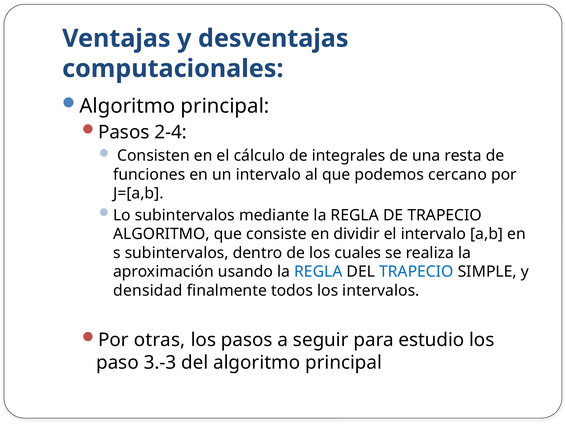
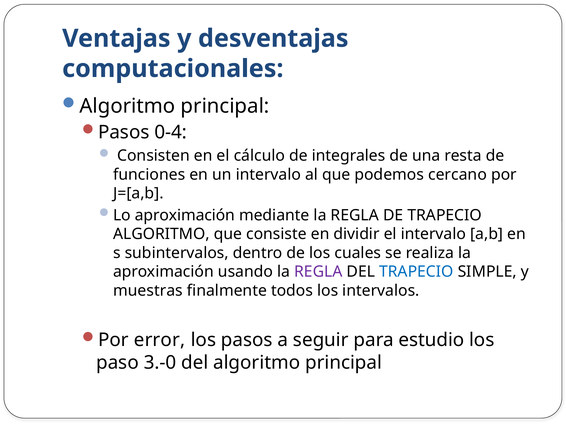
2-4: 2-4 -> 0-4 (171, 132)
Lo subintervalos: subintervalos -> aproximación (185, 215)
REGLA colour: blue -> purple (318, 272)
densidad: densidad -> muestras (148, 291)
otras: otras -> error (160, 340)
3.-3: 3.-3 -> 3.-0 (160, 363)
